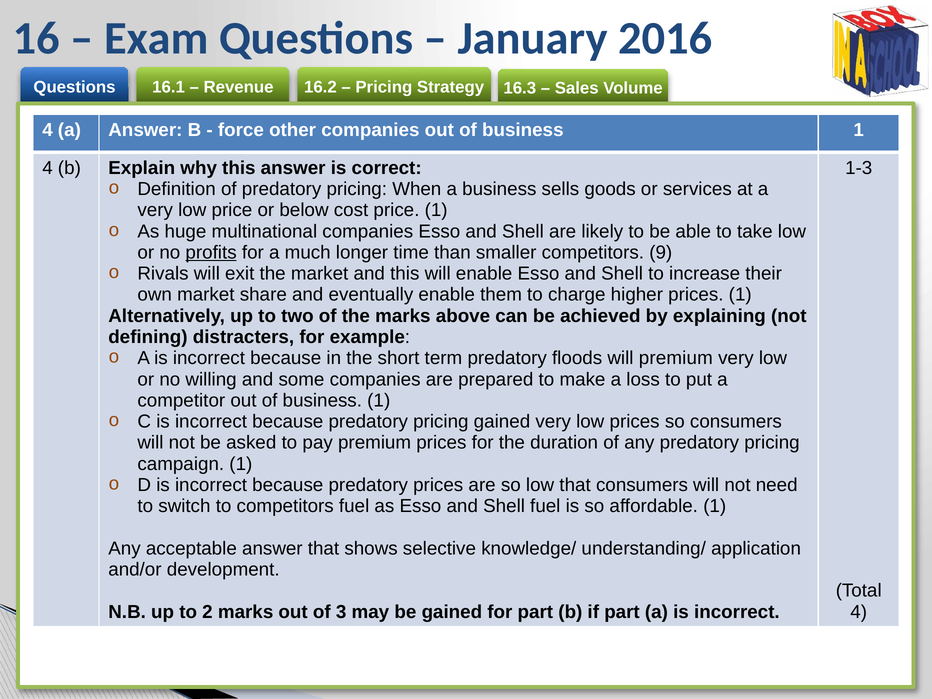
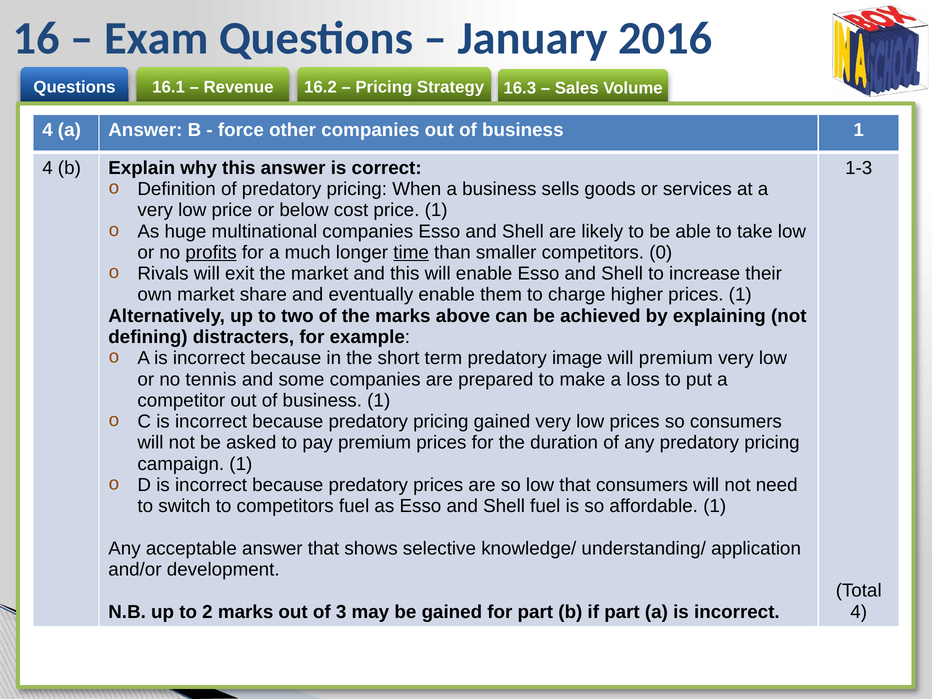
time underline: none -> present (411, 253)
9: 9 -> 0 (661, 253)
floods: floods -> image (577, 358)
willing: willing -> tennis (211, 379)
